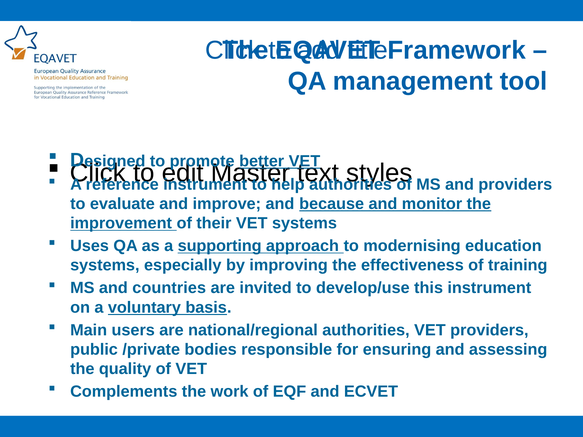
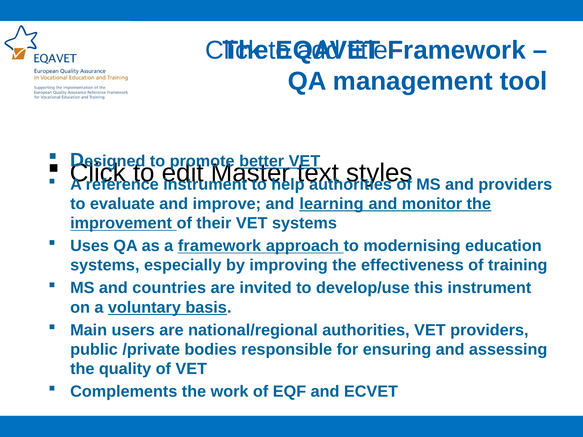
because: because -> learning (332, 204)
a supporting: supporting -> framework (220, 246)
